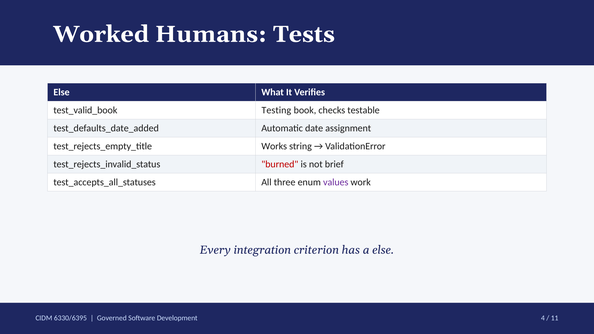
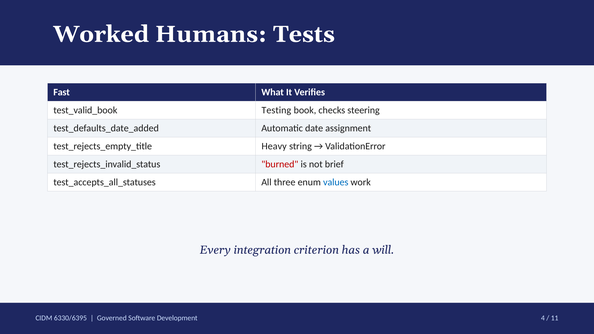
Else: Else -> Fast (62, 92)
testable: testable -> steering (364, 110)
Works: Works -> Heavy (274, 146)
values colour: purple -> blue (336, 182)
a else: else -> will (383, 250)
